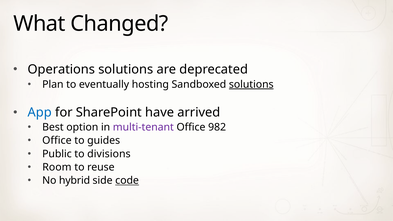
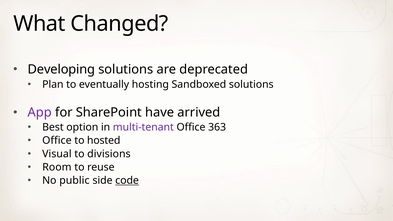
Operations: Operations -> Developing (61, 69)
solutions underline: present -> none (251, 84)
App colour: blue -> purple (40, 113)
982: 982 -> 363 (217, 127)
guides: guides -> hosted (104, 141)
Public: Public -> Visual (57, 154)
hybrid: hybrid -> public (74, 181)
